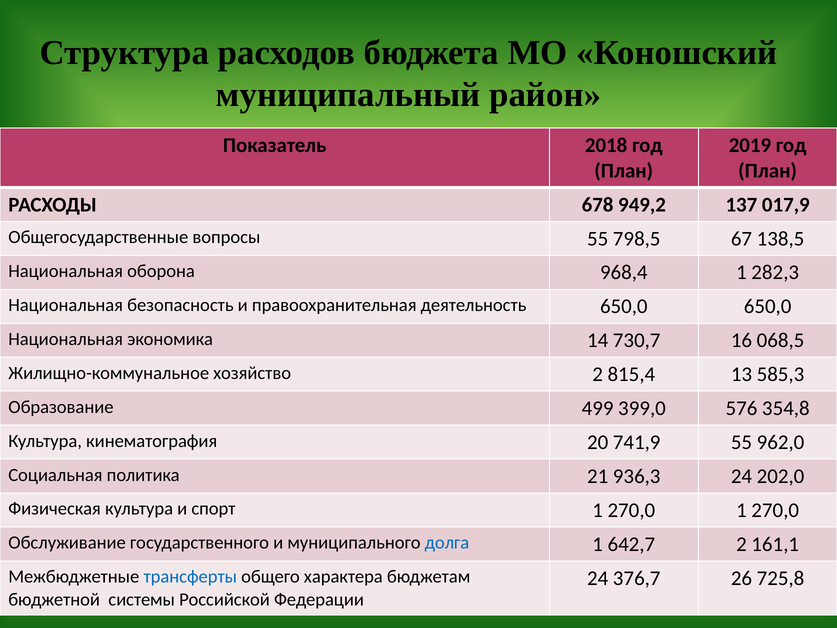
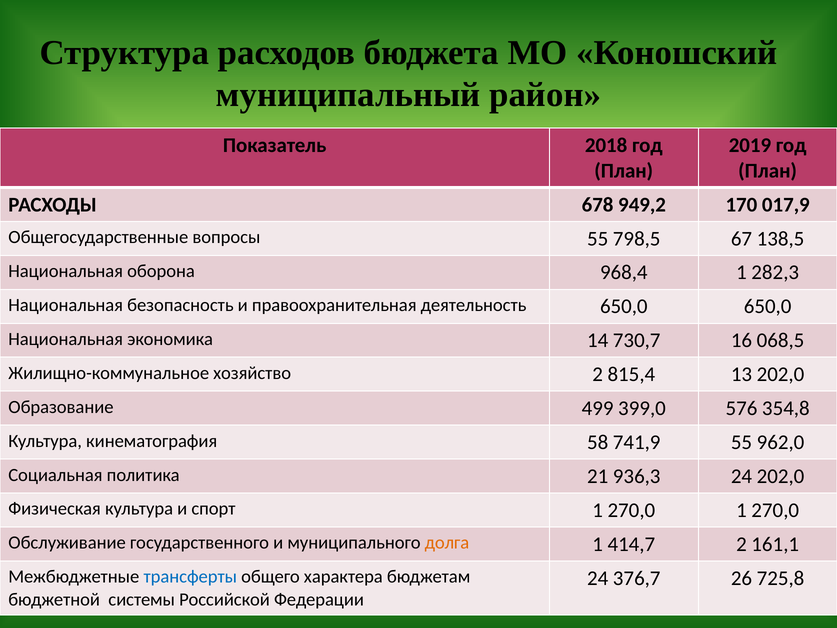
137: 137 -> 170 (741, 205)
13 585,3: 585,3 -> 202,0 (780, 374)
20: 20 -> 58 (598, 442)
долга colour: blue -> orange (447, 543)
642,7: 642,7 -> 414,7 (631, 544)
